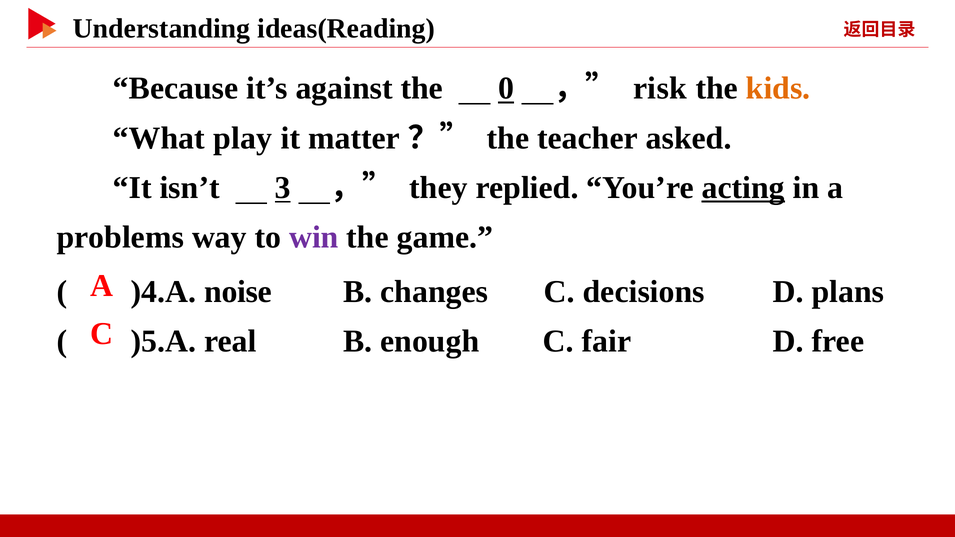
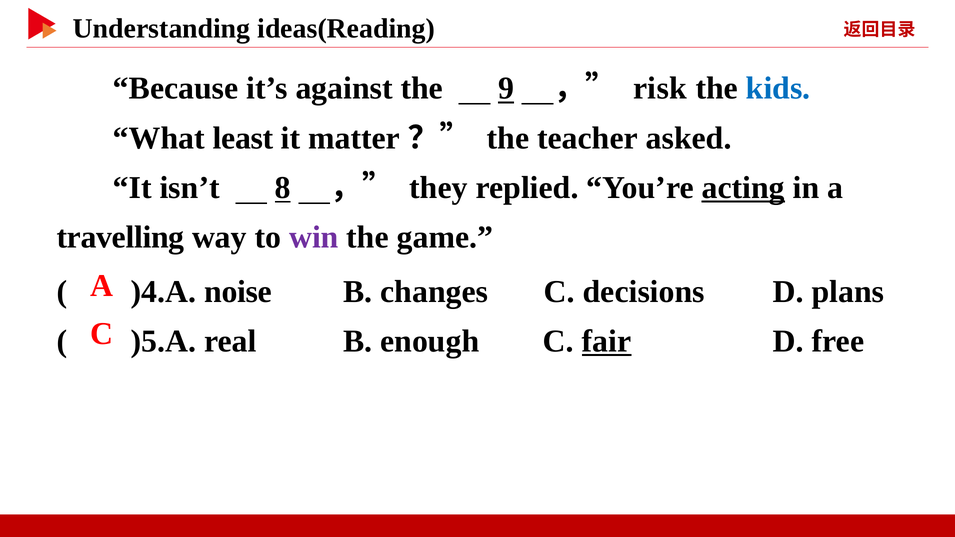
0: 0 -> 9 (506, 89)
kids colour: orange -> blue (778, 89)
play: play -> least (243, 138)
3: 3 -> 8 (283, 188)
problems: problems -> travelling (120, 238)
fair underline: none -> present (607, 341)
